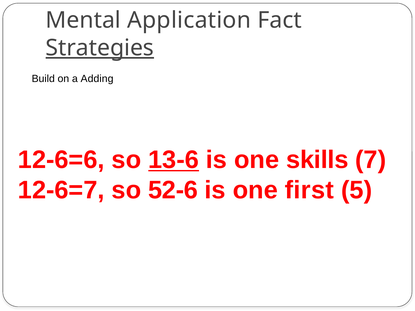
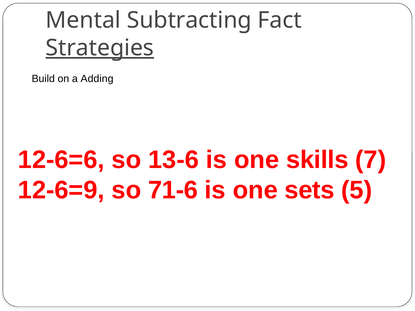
Application: Application -> Subtracting (189, 20)
13-6 underline: present -> none (174, 160)
12-6=7: 12-6=7 -> 12-6=9 (61, 190)
52-6: 52-6 -> 71-6 (173, 190)
first: first -> sets (310, 190)
